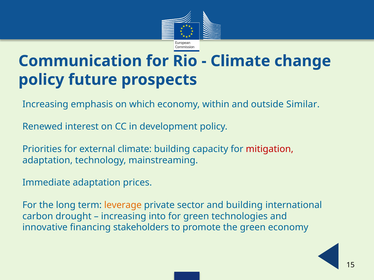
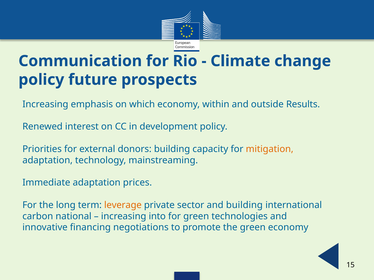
Similar: Similar -> Results (303, 104)
external climate: climate -> donors (135, 149)
mitigation colour: red -> orange (270, 149)
drought: drought -> national (74, 217)
stakeholders: stakeholders -> negotiations (141, 228)
